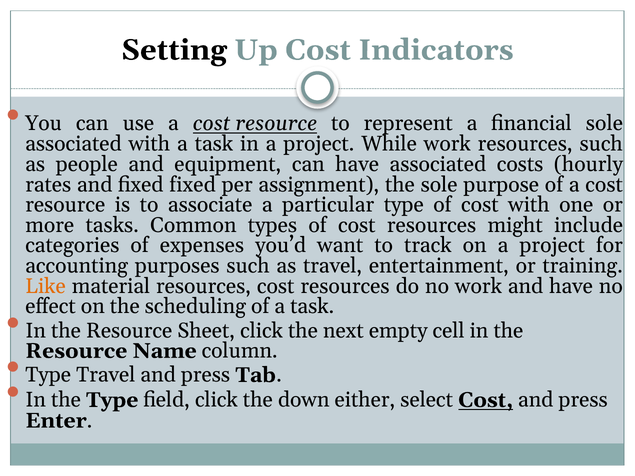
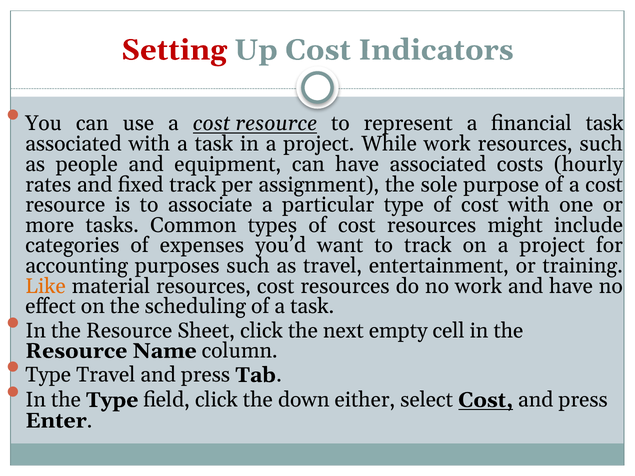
Setting colour: black -> red (174, 50)
financial sole: sole -> task (605, 123)
fixed fixed: fixed -> track (193, 185)
